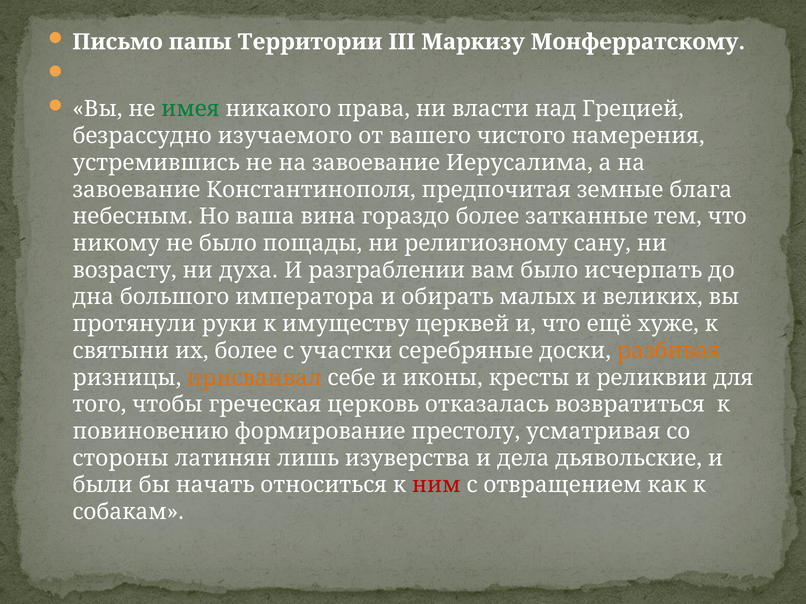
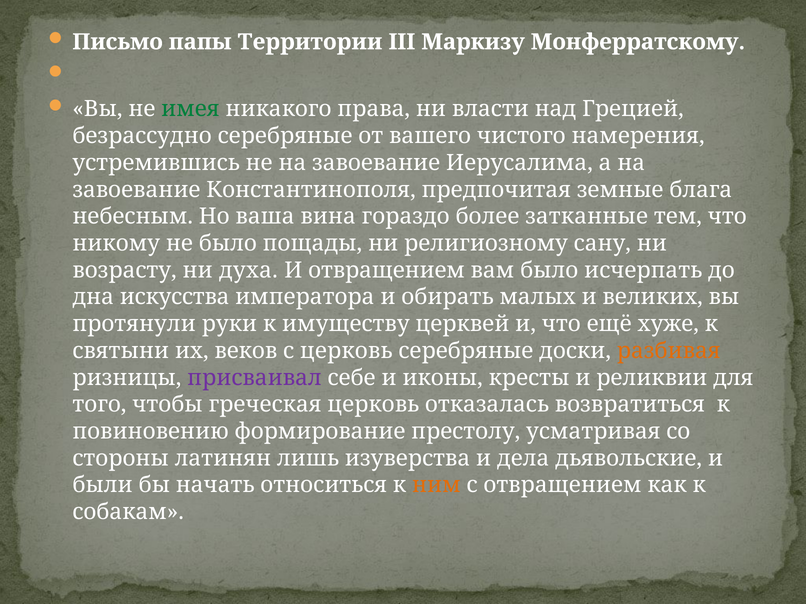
безрассудно изучаемого: изучаемого -> серебряные (285, 136)
И разграблении: разграблении -> отвращением (387, 270)
большого: большого -> искусства (175, 297)
их более: более -> веков (246, 351)
с участки: участки -> церковь (346, 351)
присваивал colour: orange -> purple (254, 378)
ним colour: red -> orange (436, 485)
